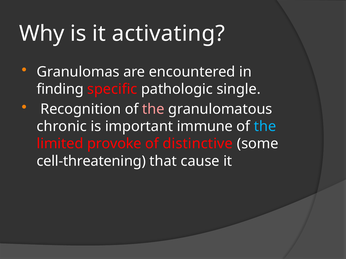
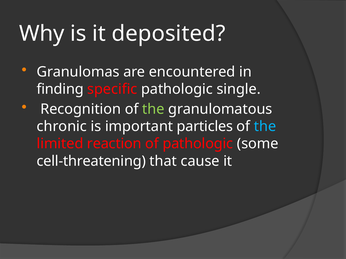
activating: activating -> deposited (169, 34)
the colour: pink -> light green (153, 109)
immune: immune -> particles (205, 127)
provoke: provoke -> reaction (114, 144)
of distinctive: distinctive -> pathologic (198, 144)
